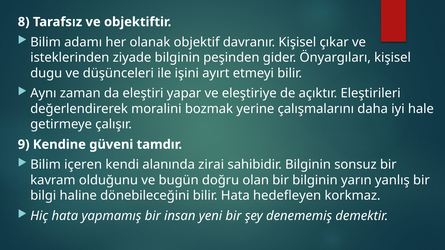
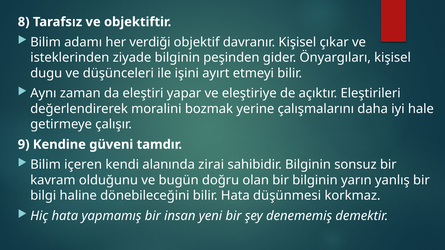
olanak: olanak -> verdiği (150, 42)
hedefleyen: hedefleyen -> düşünmesi (287, 196)
